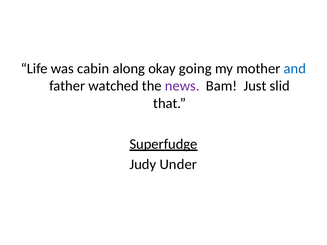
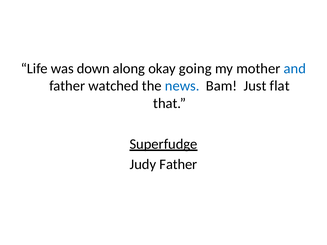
cabin: cabin -> down (93, 69)
news colour: purple -> blue (182, 86)
slid: slid -> flat (280, 86)
Judy Under: Under -> Father (178, 165)
